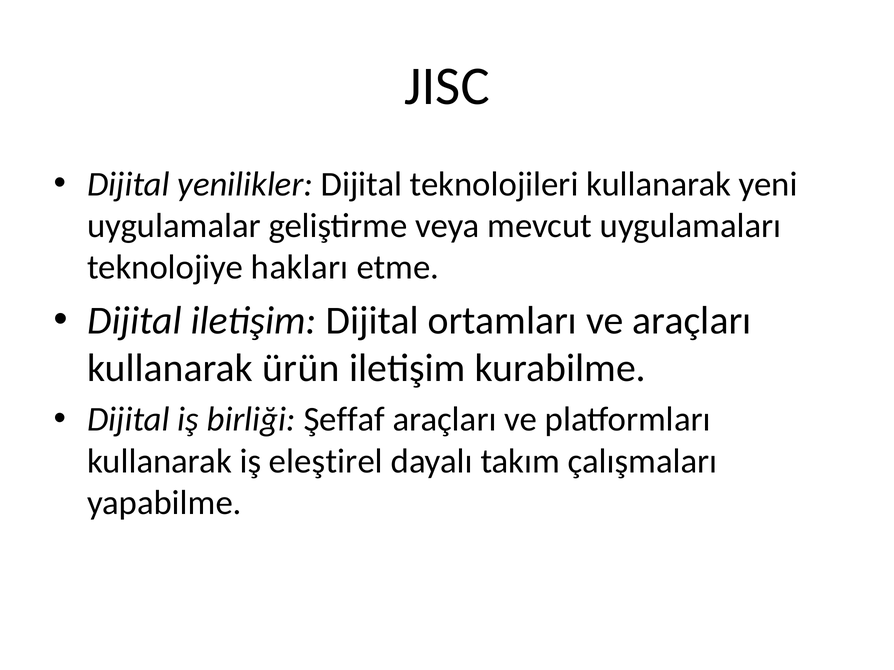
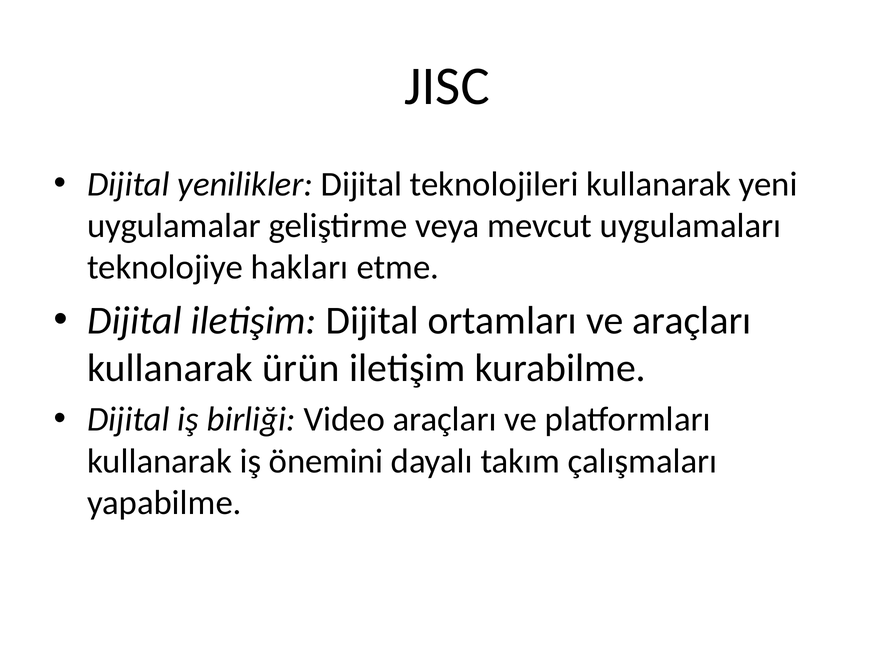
Şeffaf: Şeffaf -> Video (344, 420)
eleştirel: eleştirel -> önemini (326, 462)
